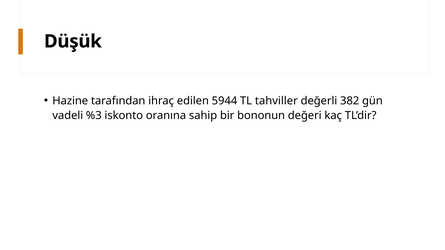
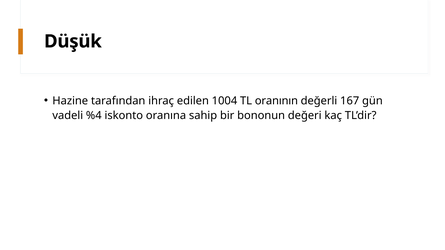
5944: 5944 -> 1004 (224, 101)
tahviller: tahviller -> oranının (276, 101)
382: 382 -> 167 (350, 101)
%3: %3 -> %4 (94, 116)
